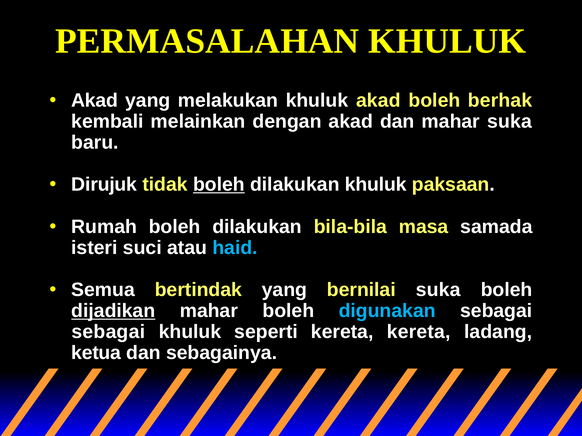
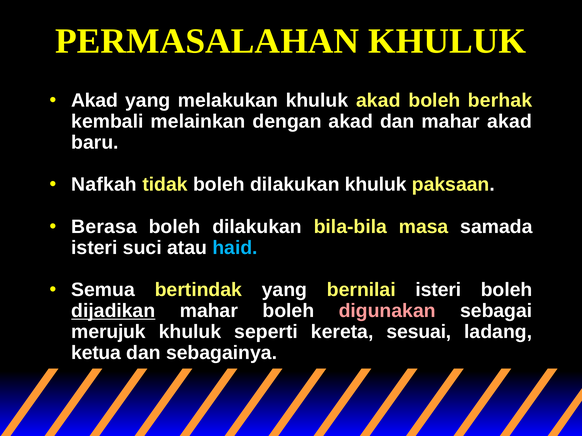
mahar suka: suka -> akad (510, 122)
Dirujuk: Dirujuk -> Nafkah (104, 185)
boleh underline: present -> none (219, 185)
Rumah: Rumah -> Berasa (104, 227)
bernilai suka: suka -> isteri (438, 290)
digunakan colour: light blue -> pink (387, 311)
sebagai: sebagai -> merujuk (109, 332)
kereta kereta: kereta -> sesuai (419, 332)
